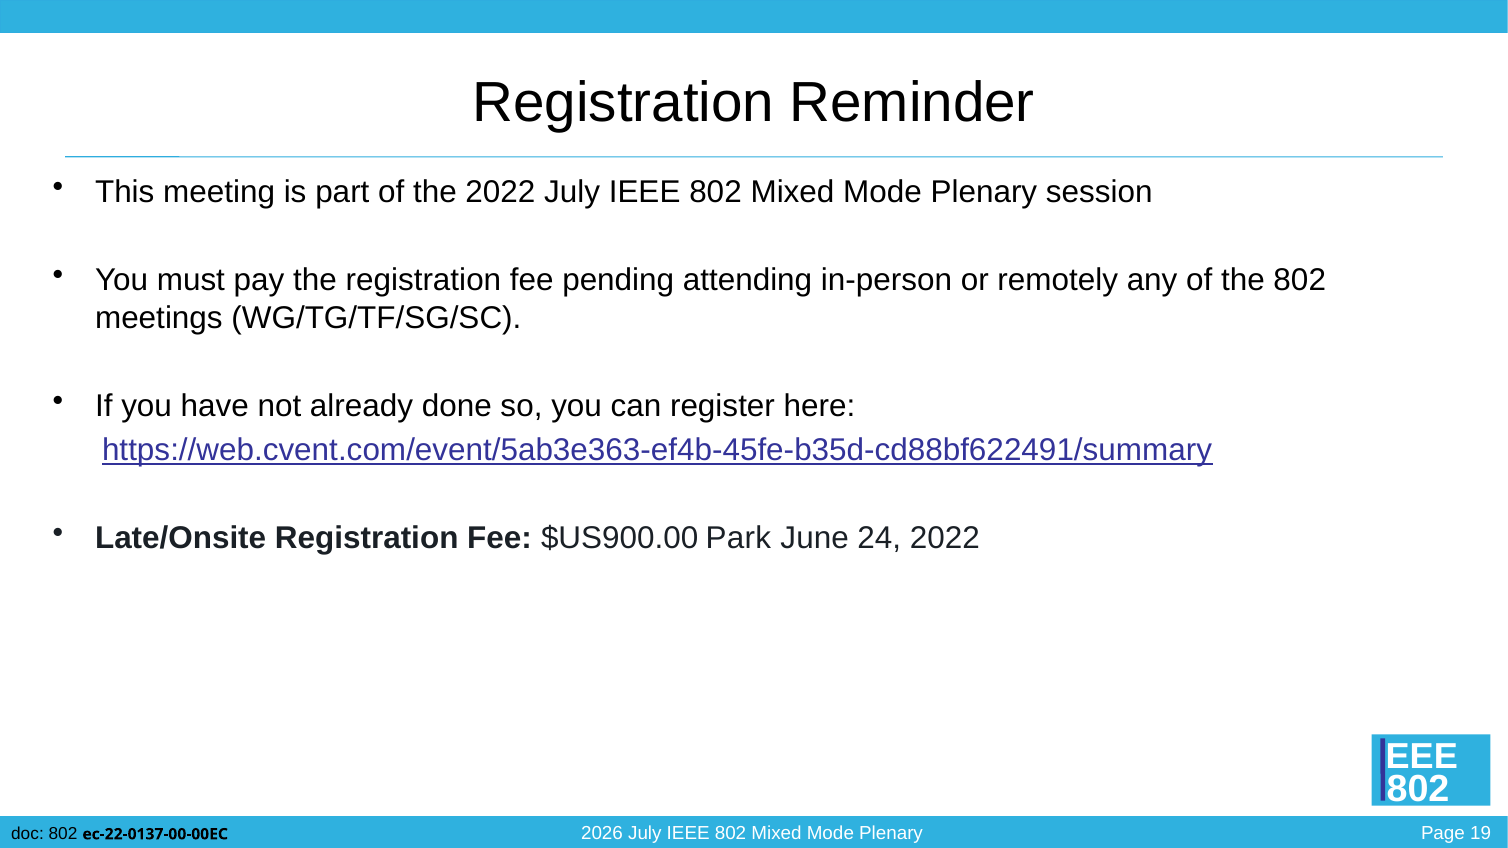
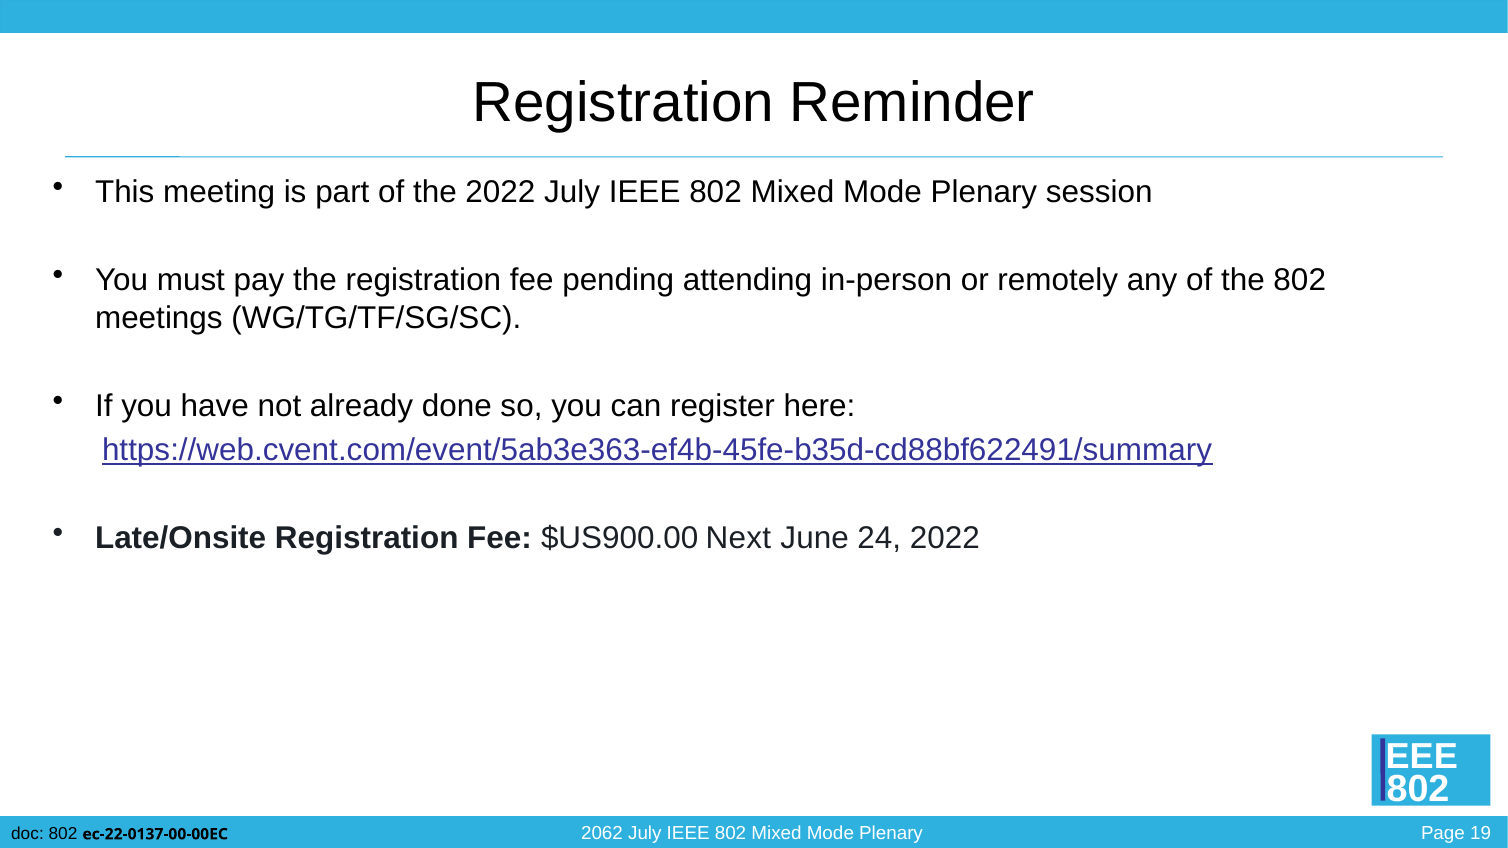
Park: Park -> Next (738, 538)
2026: 2026 -> 2062 (602, 833)
